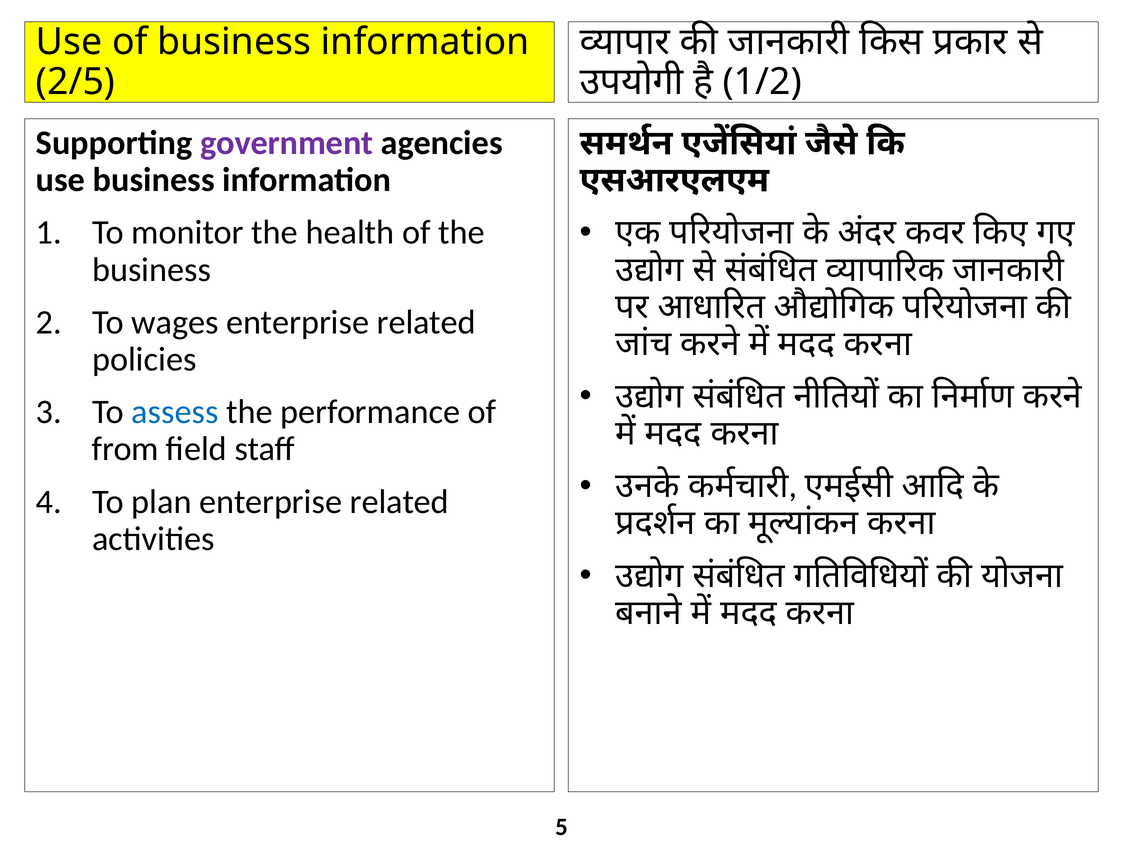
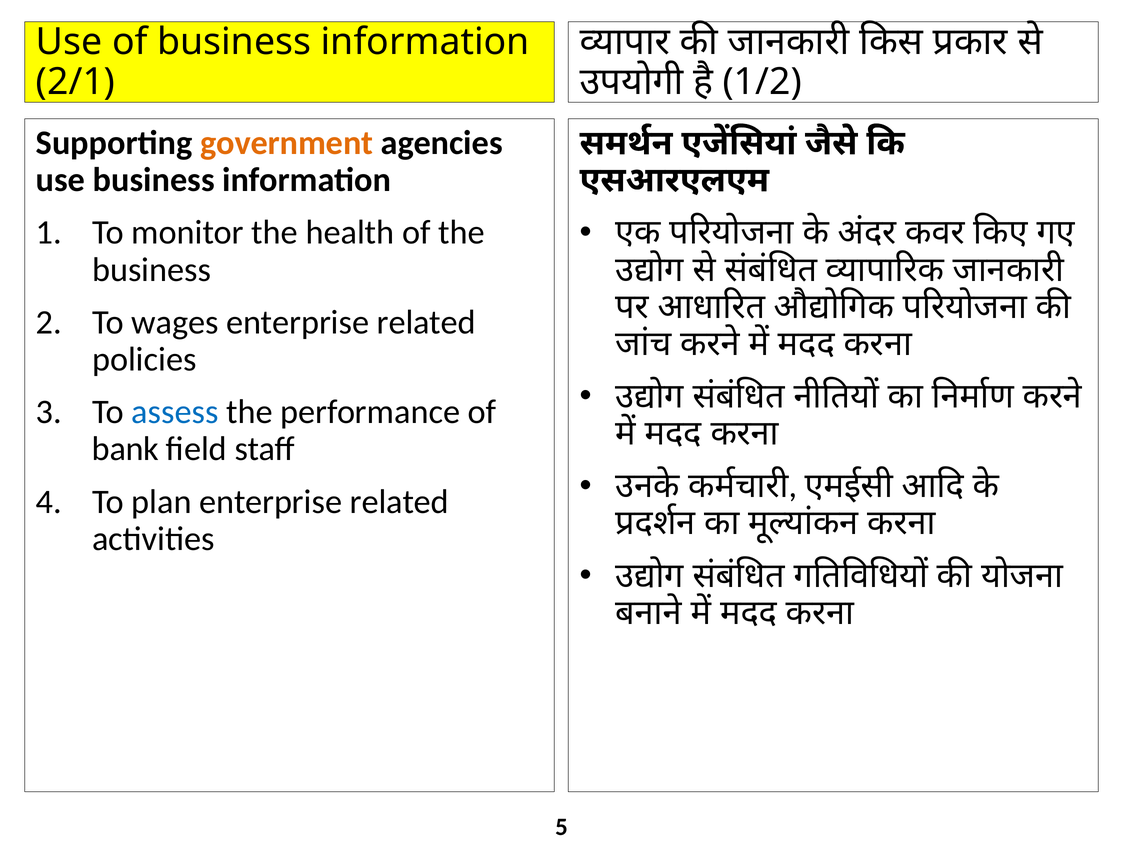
2/5: 2/5 -> 2/1 (76, 82)
government colour: purple -> orange (287, 143)
from: from -> bank (125, 449)
